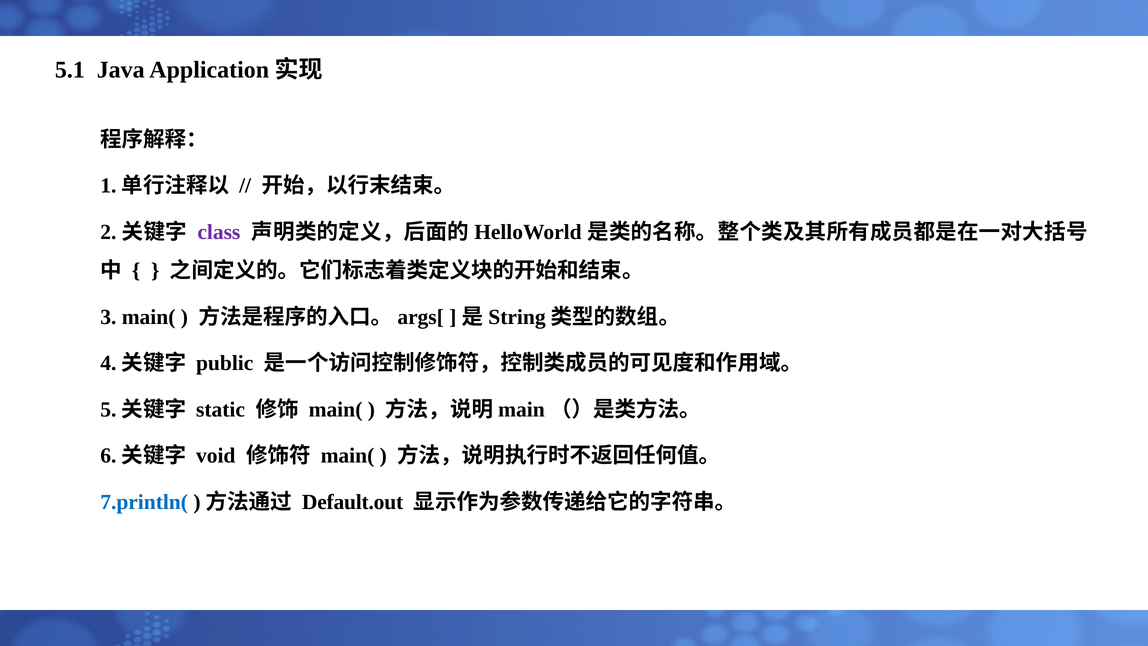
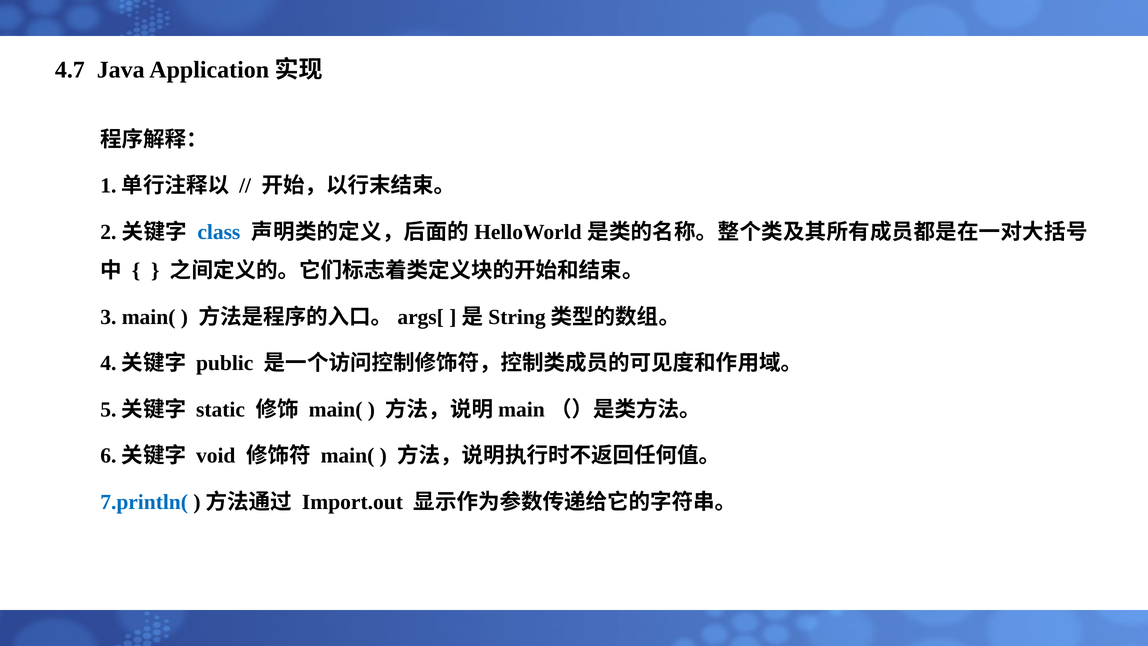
5.1: 5.1 -> 4.7 (70, 70)
class colour: purple -> blue (219, 232)
Default.out: Default.out -> Import.out (352, 502)
